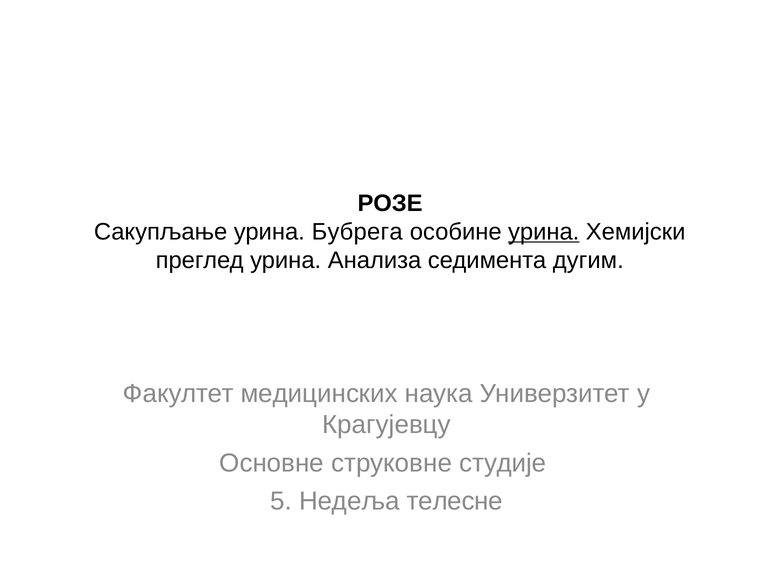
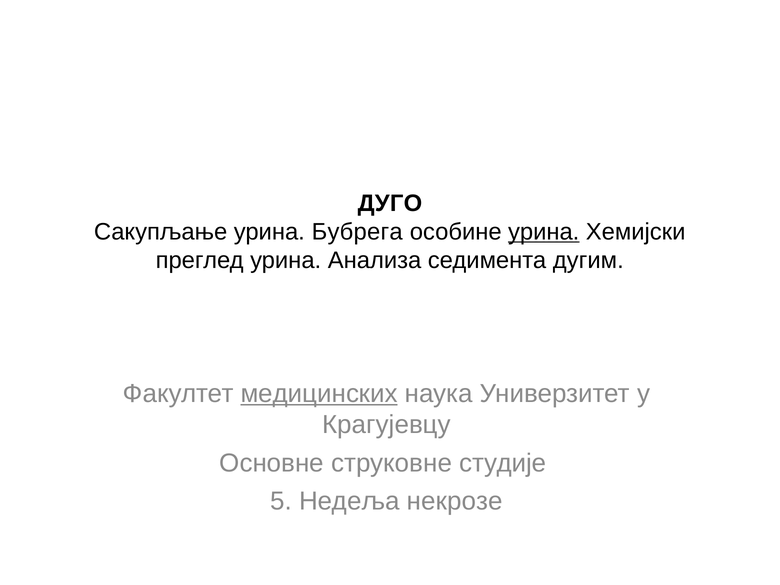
РОЗЕ: РОЗЕ -> ДУГО (390, 203)
медицинских underline: none -> present (319, 394)
телесне: телесне -> некрозе (455, 501)
